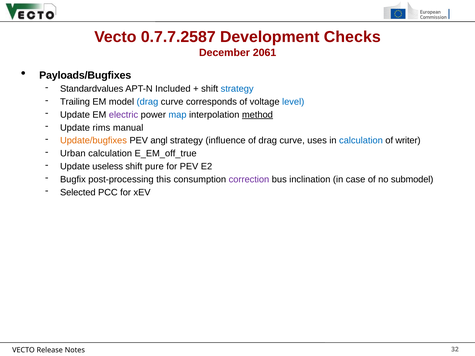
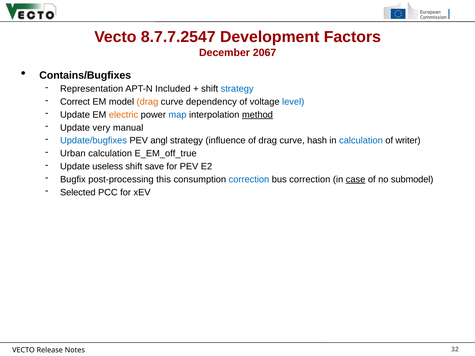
0.7.7.2587: 0.7.7.2587 -> 8.7.7.2547 (178, 37)
Checks: Checks -> Factors (352, 37)
2061: 2061 -> 2067 (265, 53)
Payloads/Bugfixes: Payloads/Bugfixes -> Contains/Bugfixes (85, 75)
Standardvalues: Standardvalues -> Representation (92, 89)
Trailing: Trailing -> Correct (75, 102)
drag colour: blue -> orange (147, 102)
corresponds: corresponds -> dependency (211, 102)
electric colour: purple -> orange (124, 115)
rims: rims -> very (101, 128)
Update/bugfixes colour: orange -> blue (94, 141)
uses: uses -> hash (317, 141)
pure: pure -> save (154, 167)
correction colour: purple -> blue (249, 180)
bus inclination: inclination -> correction (310, 180)
case underline: none -> present (356, 180)
